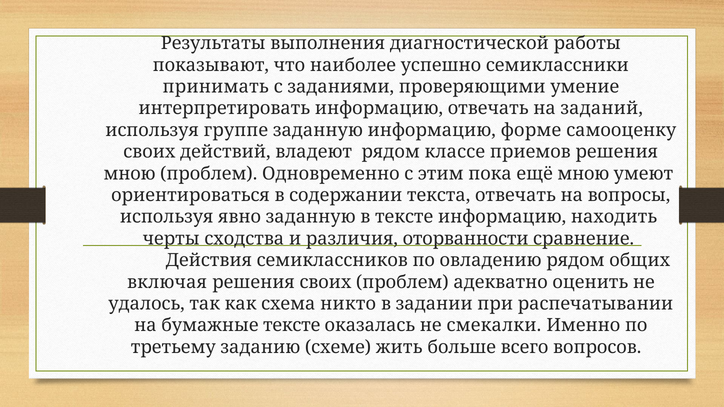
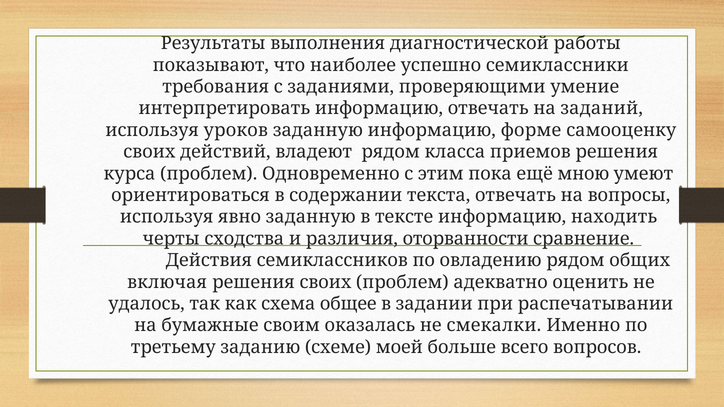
принимать: принимать -> требования (216, 87)
группе: группе -> уроков (236, 130)
классе: классе -> класса (455, 152)
мною: мною -> курса (129, 174)
никто: никто -> общее (348, 304)
бумажные тексте: тексте -> своим (292, 326)
жить: жить -> моей (399, 347)
